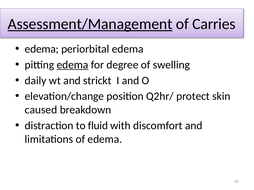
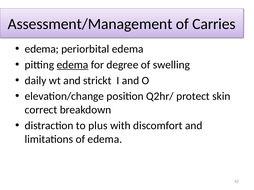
Assessment/Management underline: present -> none (90, 24)
caused: caused -> correct (41, 110)
fluid: fluid -> plus (98, 126)
